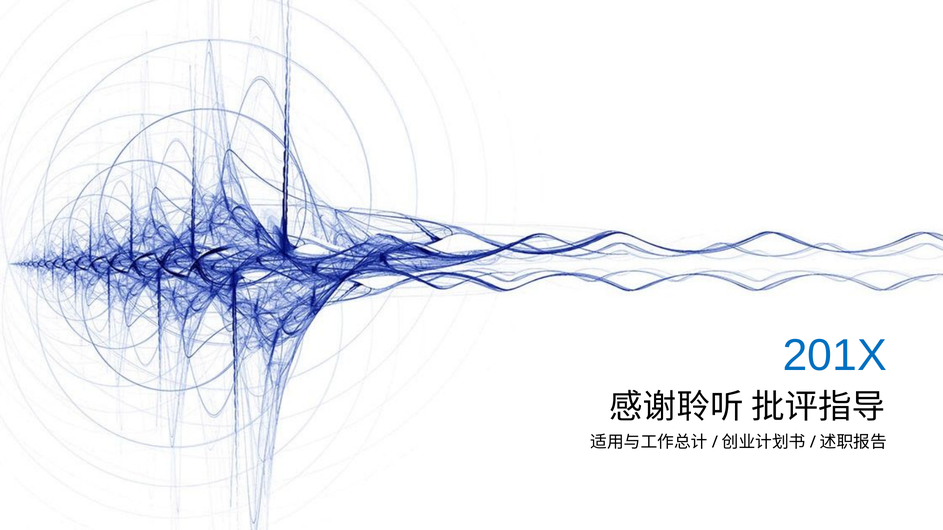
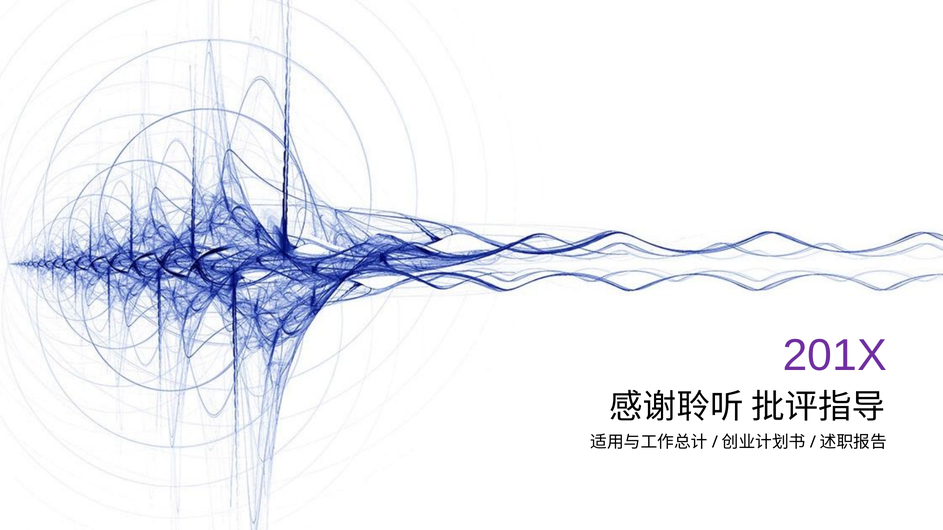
201X colour: blue -> purple (835, 356)
